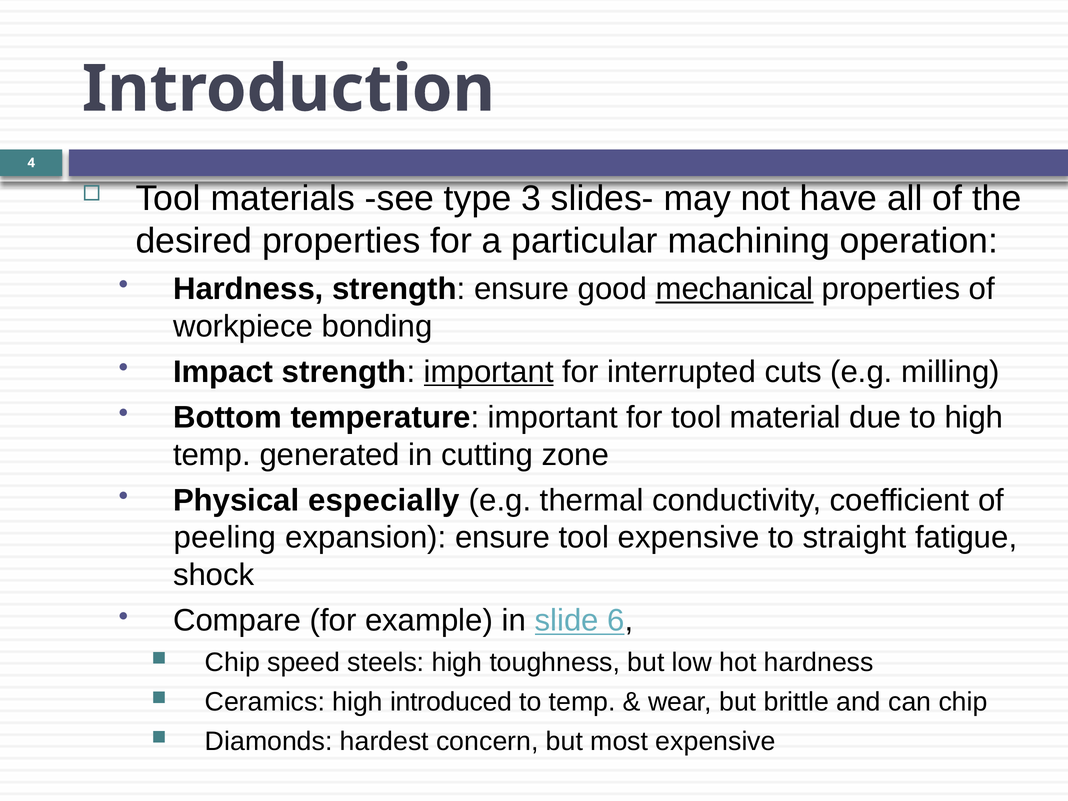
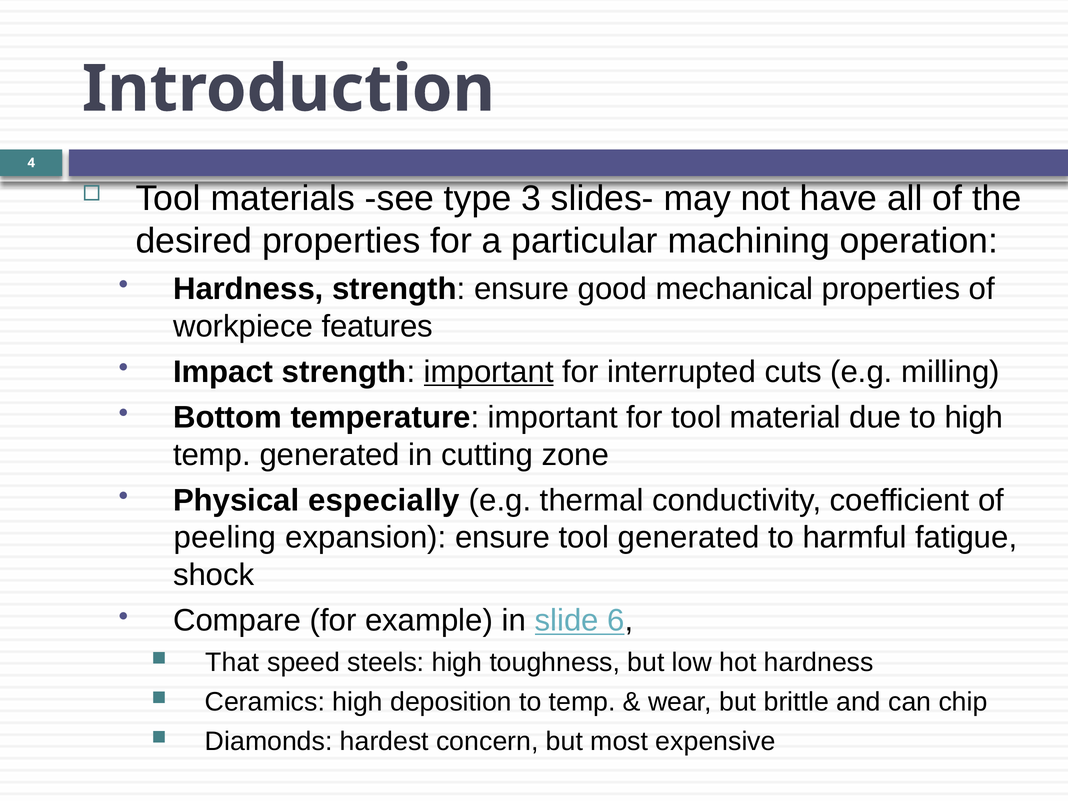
mechanical underline: present -> none (735, 289)
bonding: bonding -> features (377, 326)
tool expensive: expensive -> generated (688, 538)
straight: straight -> harmful (855, 538)
Chip: Chip -> That (232, 662)
introduced: introduced -> deposition (451, 702)
